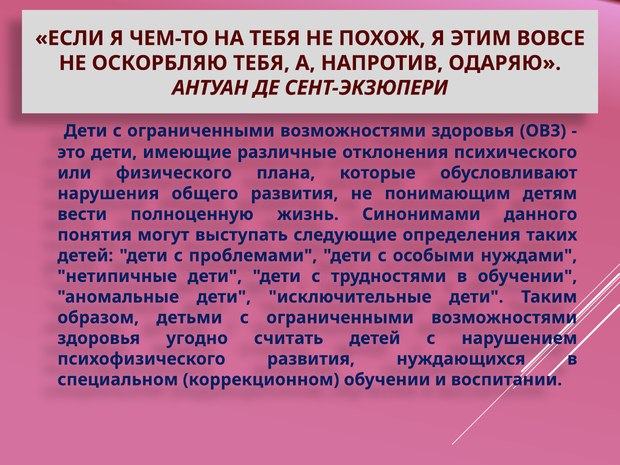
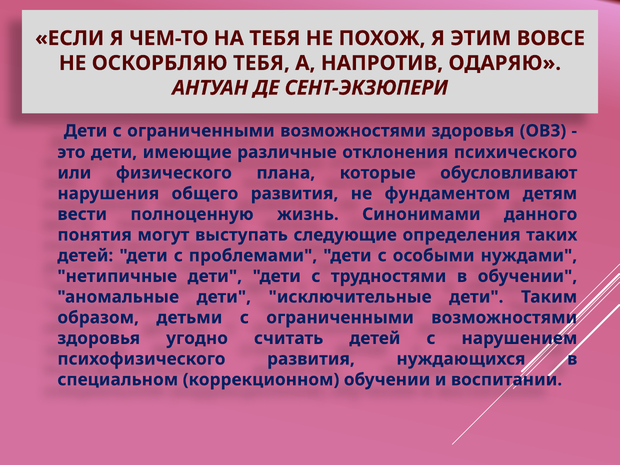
понимающим: понимающим -> фундаментом (447, 194)
